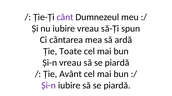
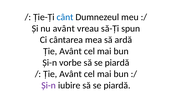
cânt colour: purple -> blue (65, 17)
nu iubire: iubire -> avânt (64, 29)
Toate: Toate -> Avânt (71, 52)
Și-n vreau: vreau -> vorbe (70, 63)
